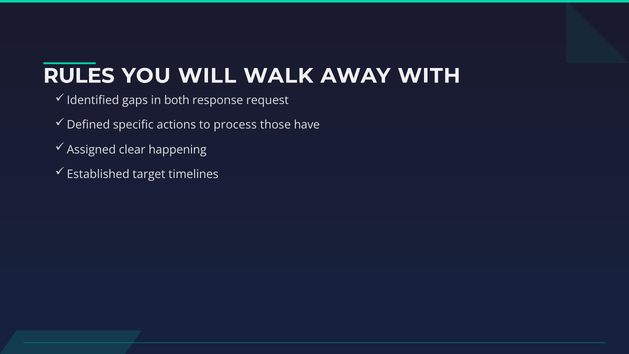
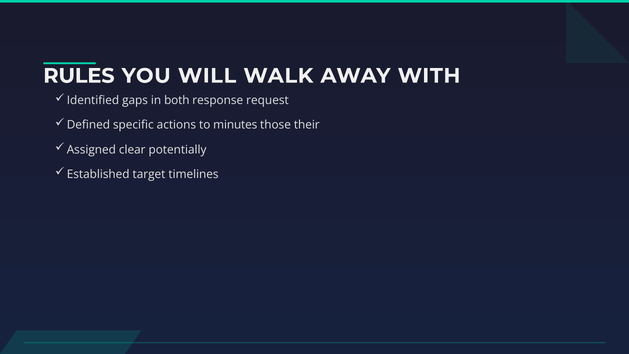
process: process -> minutes (235, 125)
have: have -> their (307, 125)
happening: happening -> potentially (178, 150)
